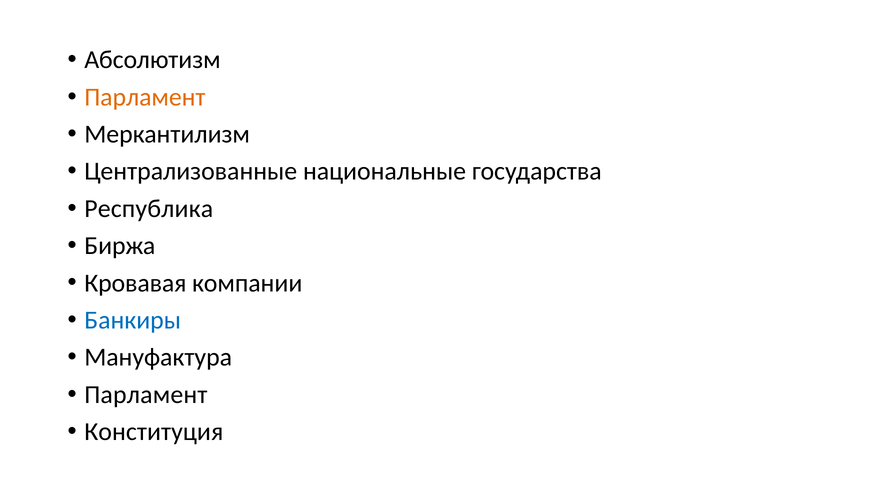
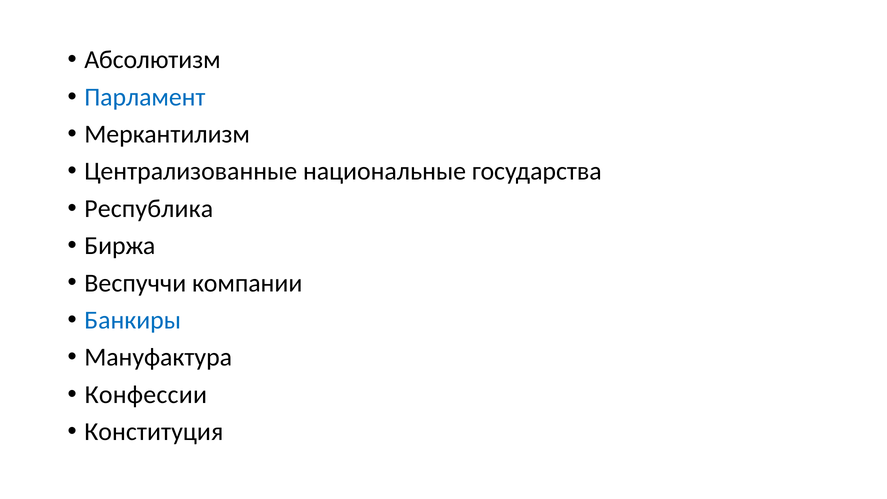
Парламент colour: orange -> blue (145, 97)
Кровавая: Кровавая -> Веспуччи (135, 283)
Парламент: Парламент -> Конфессии (146, 395)
